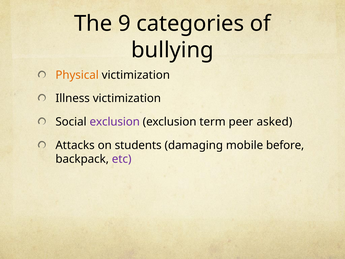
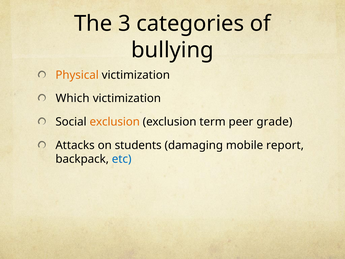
9: 9 -> 3 (124, 24)
Illness: Illness -> Which (73, 98)
exclusion colour: purple -> orange (115, 122)
asked: asked -> grade (274, 122)
before: before -> report (285, 145)
etc colour: purple -> blue (122, 159)
